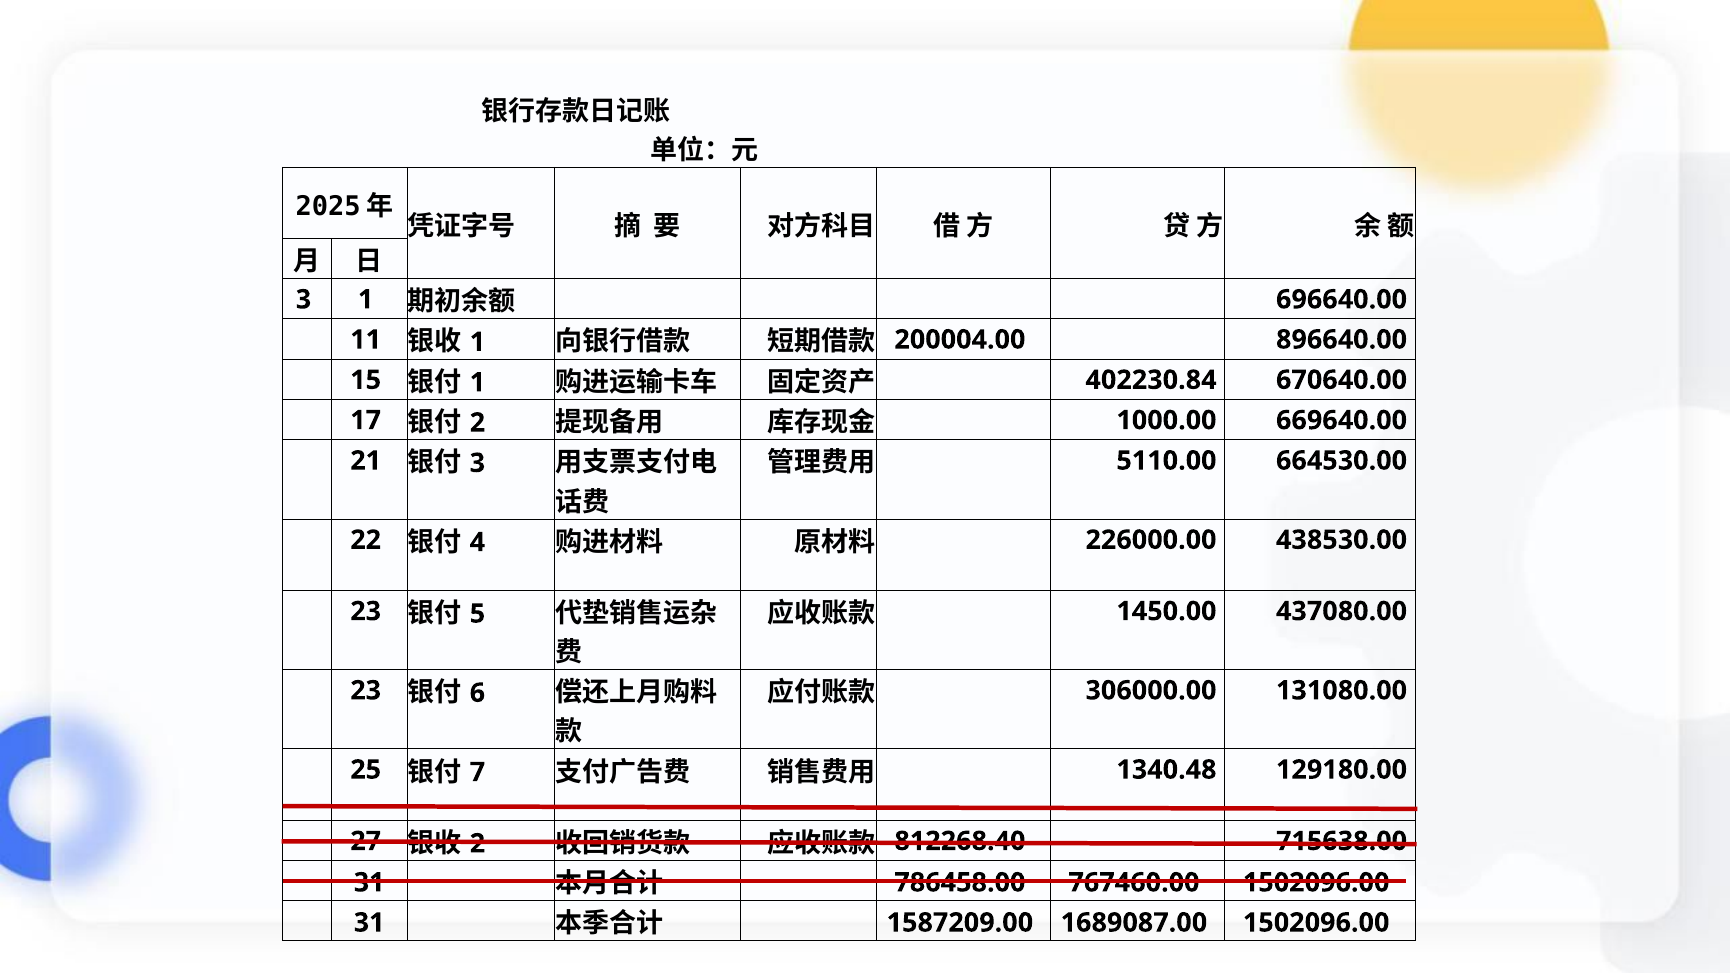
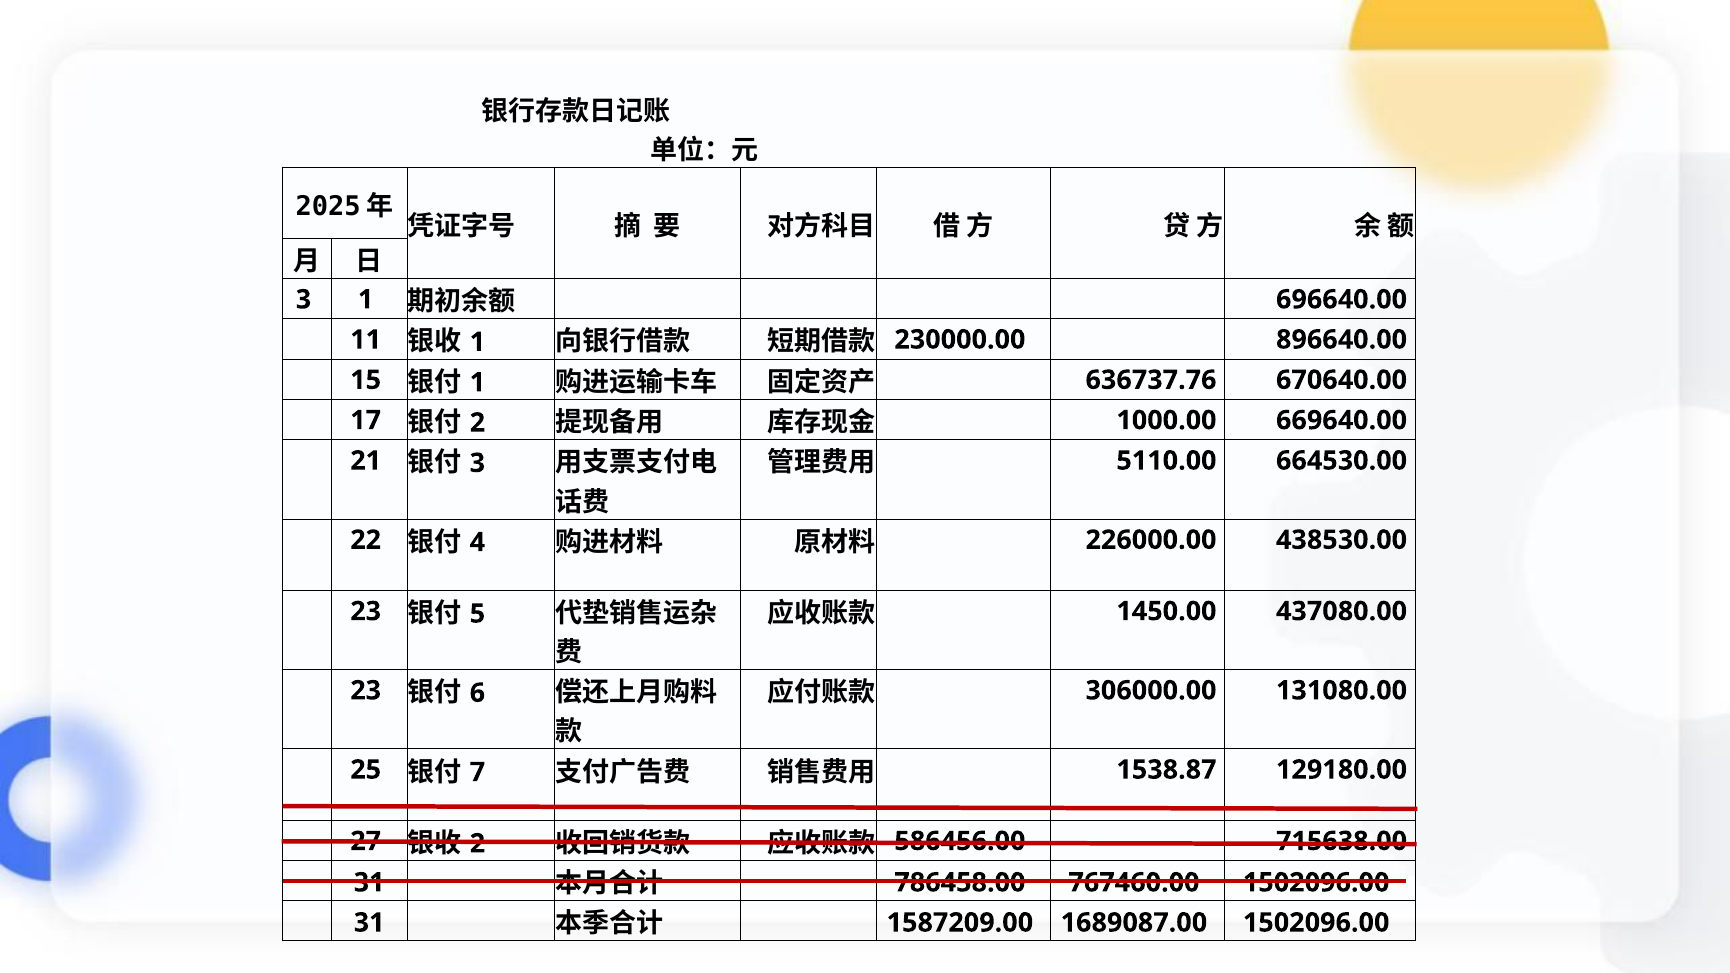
200004.00: 200004.00 -> 230000.00 (960, 340)
402230.84: 402230.84 -> 636737.76 (1151, 380)
1340.48: 1340.48 -> 1538.87 (1166, 770)
812268.40: 812268.40 -> 586456.00 (960, 841)
